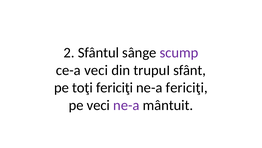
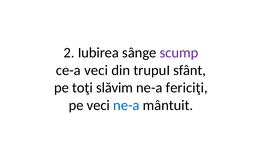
Sfântul: Sfântul -> Iubirea (98, 52)
toţi fericiţi: fericiţi -> slăvim (115, 87)
ne-a colour: purple -> blue (126, 105)
